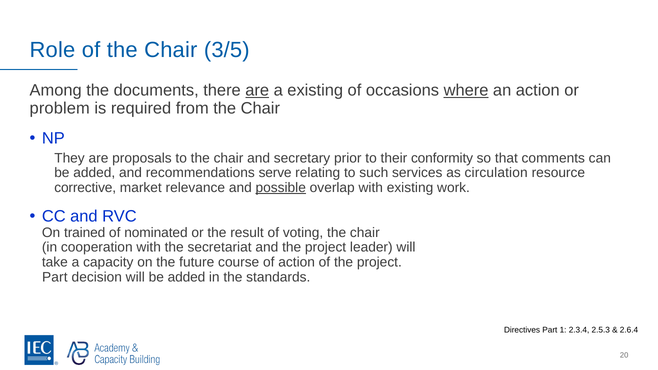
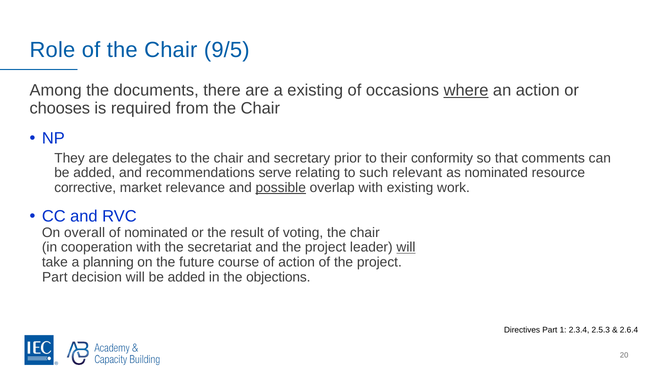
3/5: 3/5 -> 9/5 (227, 50)
are underline: present -> none (257, 90)
problem: problem -> chooses (60, 108)
proposals: proposals -> delegates (142, 158)
services: services -> relevant (417, 173)
as circulation: circulation -> nominated (496, 173)
trained: trained -> overall (85, 233)
will underline: none -> present (406, 247)
capacity: capacity -> planning (108, 262)
standards: standards -> objections (278, 277)
